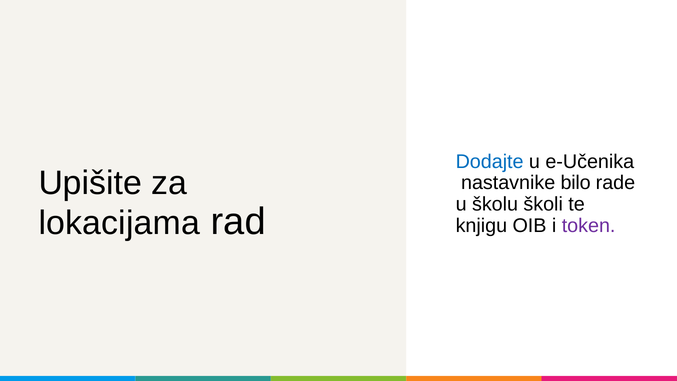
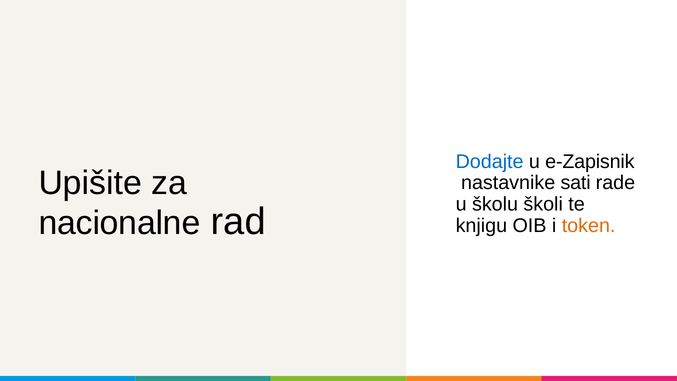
e-Učenika: e-Učenika -> e-Zapisnik (590, 162)
bilo: bilo -> sati (576, 183)
lokacijama: lokacijama -> nacionalne (119, 223)
token colour: purple -> orange (589, 225)
